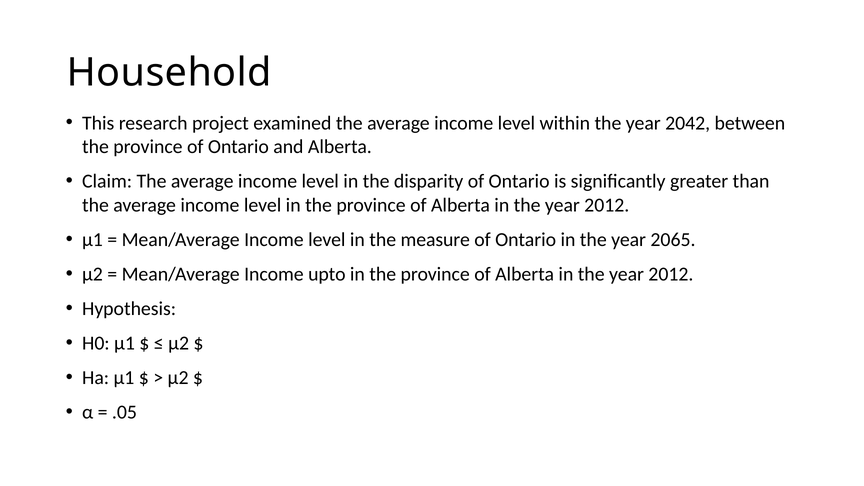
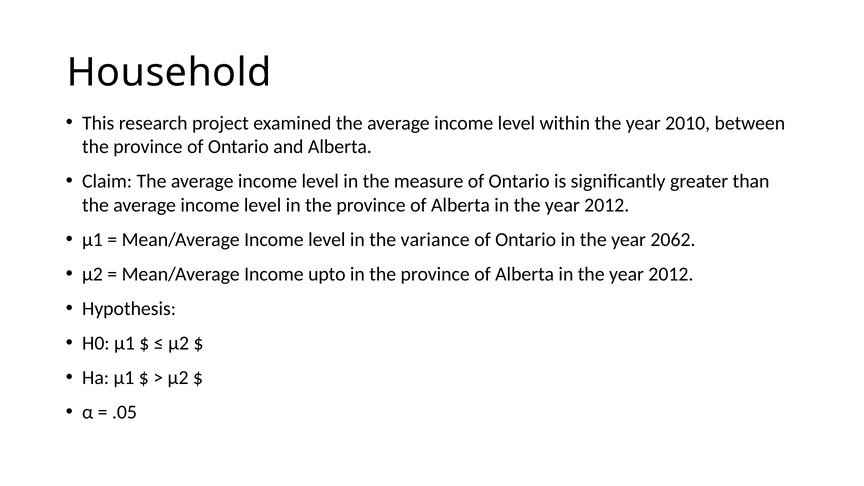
2042: 2042 -> 2010 (688, 123)
disparity: disparity -> measure (429, 181)
measure: measure -> variance (435, 240)
2065: 2065 -> 2062 (673, 240)
